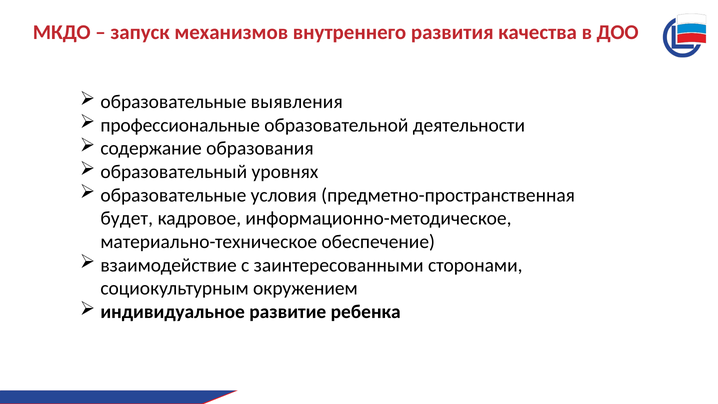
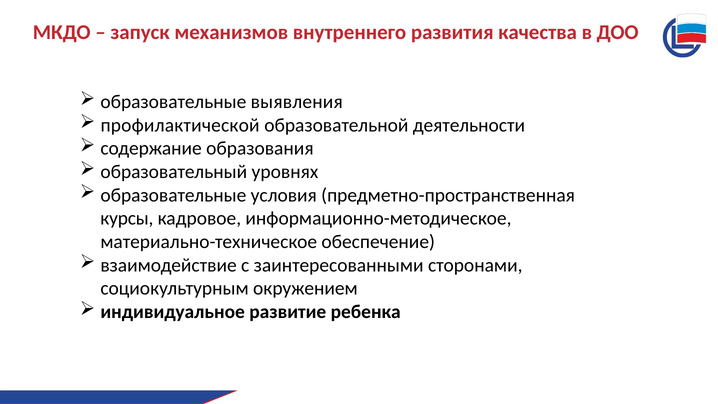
профессиональные: профессиональные -> профилактической (180, 125)
будет: будет -> курсы (127, 218)
